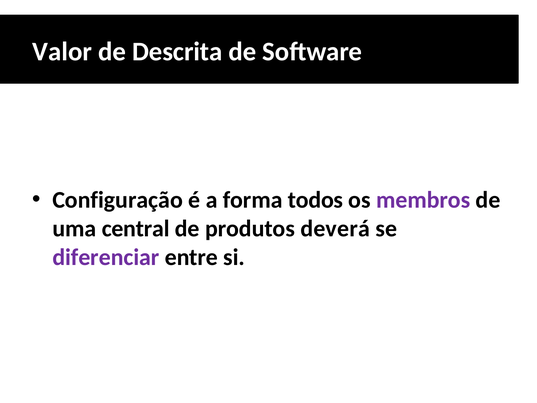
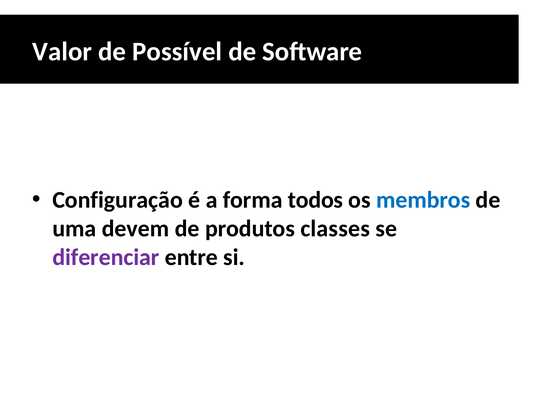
Descrita: Descrita -> Possível (177, 52)
membros colour: purple -> blue (423, 200)
central: central -> devem (136, 229)
deverá: deverá -> classes (335, 229)
